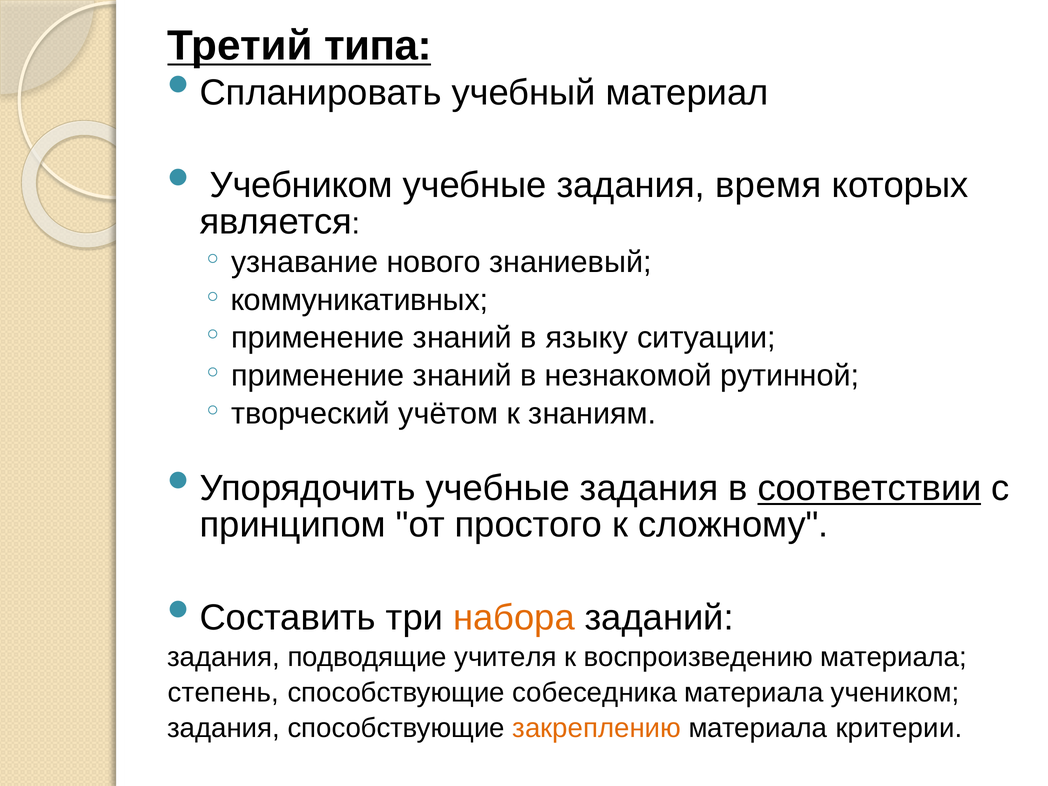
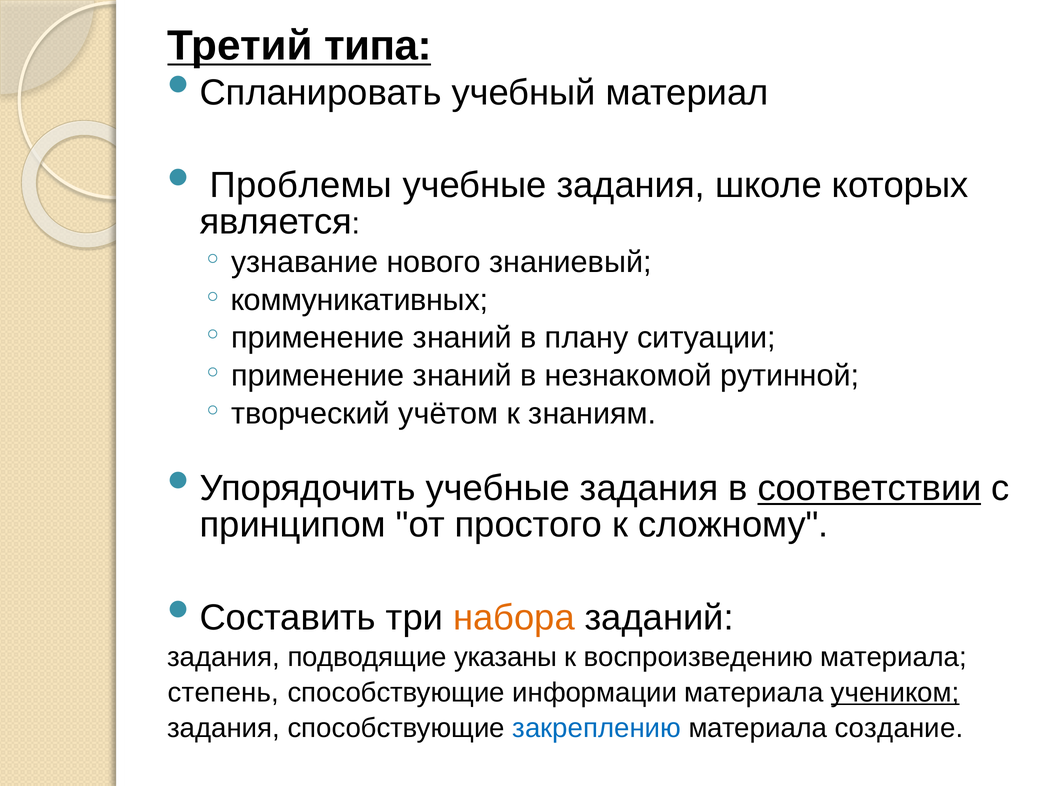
Учебником: Учебником -> Проблемы (301, 185)
время: время -> школе (768, 185)
языку: языку -> плану (587, 338)
учителя: учителя -> указаны (506, 657)
собеседника: собеседника -> информации (595, 692)
учеником underline: none -> present (895, 692)
закреплению colour: orange -> blue (597, 728)
критерии: критерии -> создание (899, 728)
